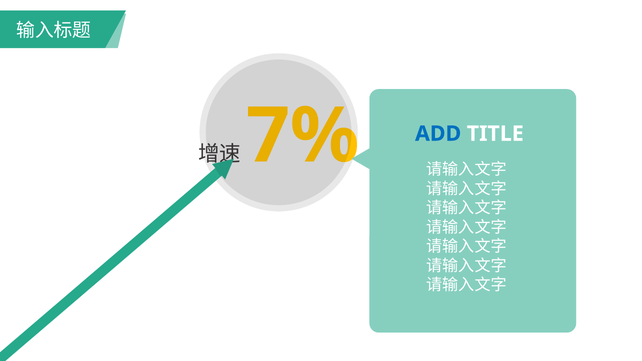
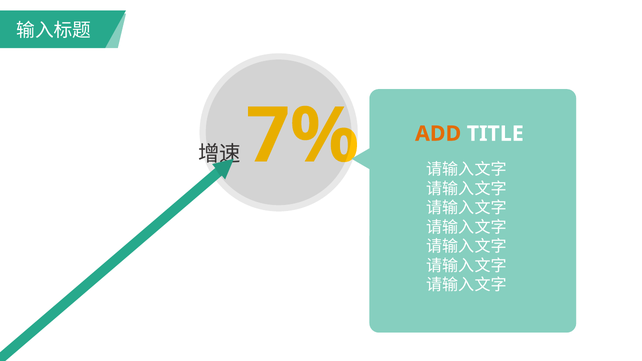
ADD colour: blue -> orange (438, 134)
